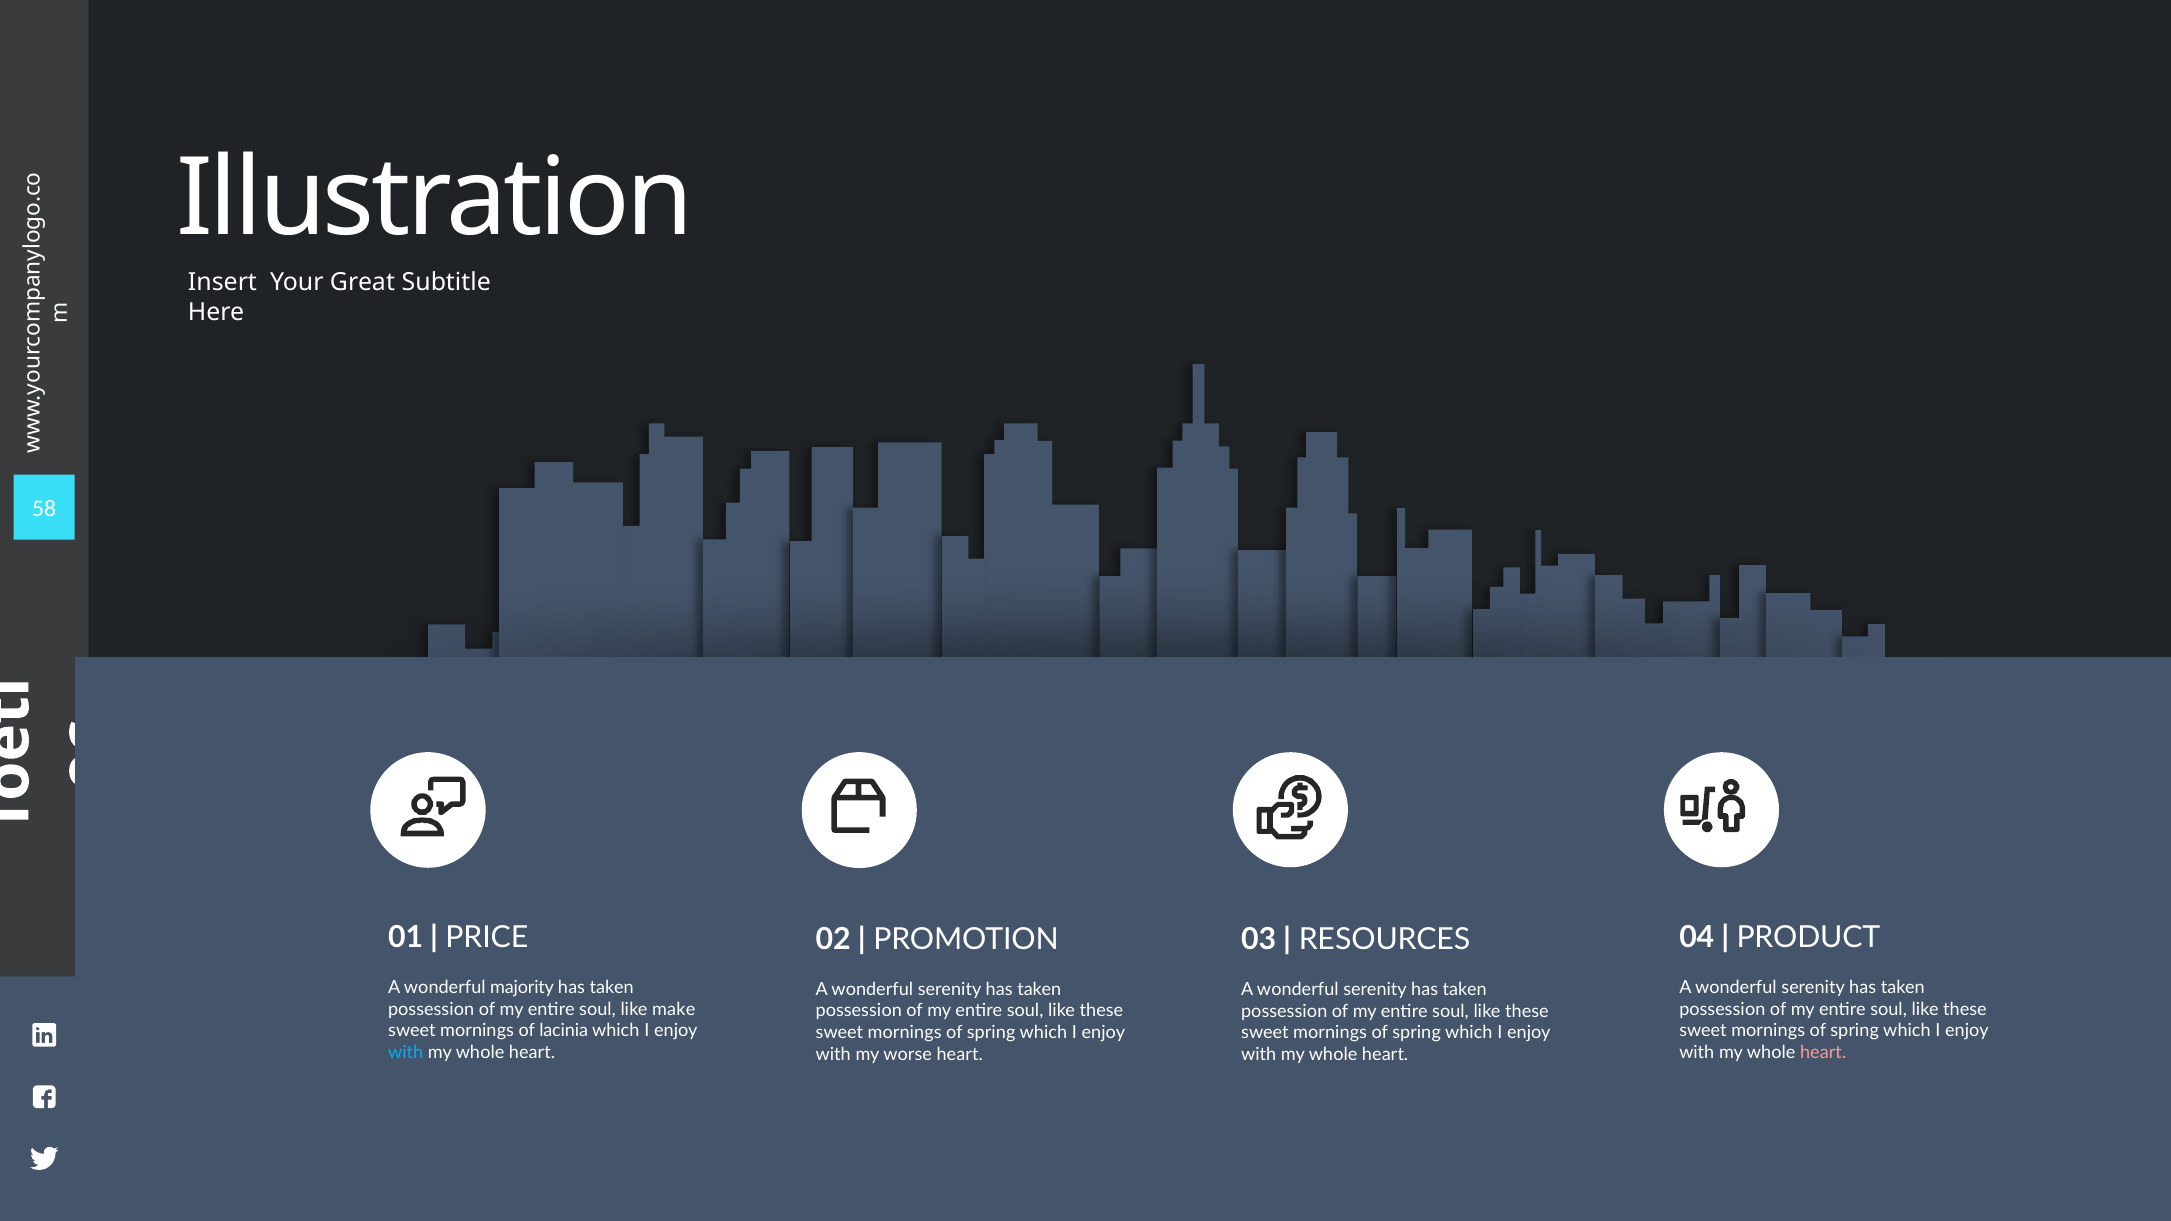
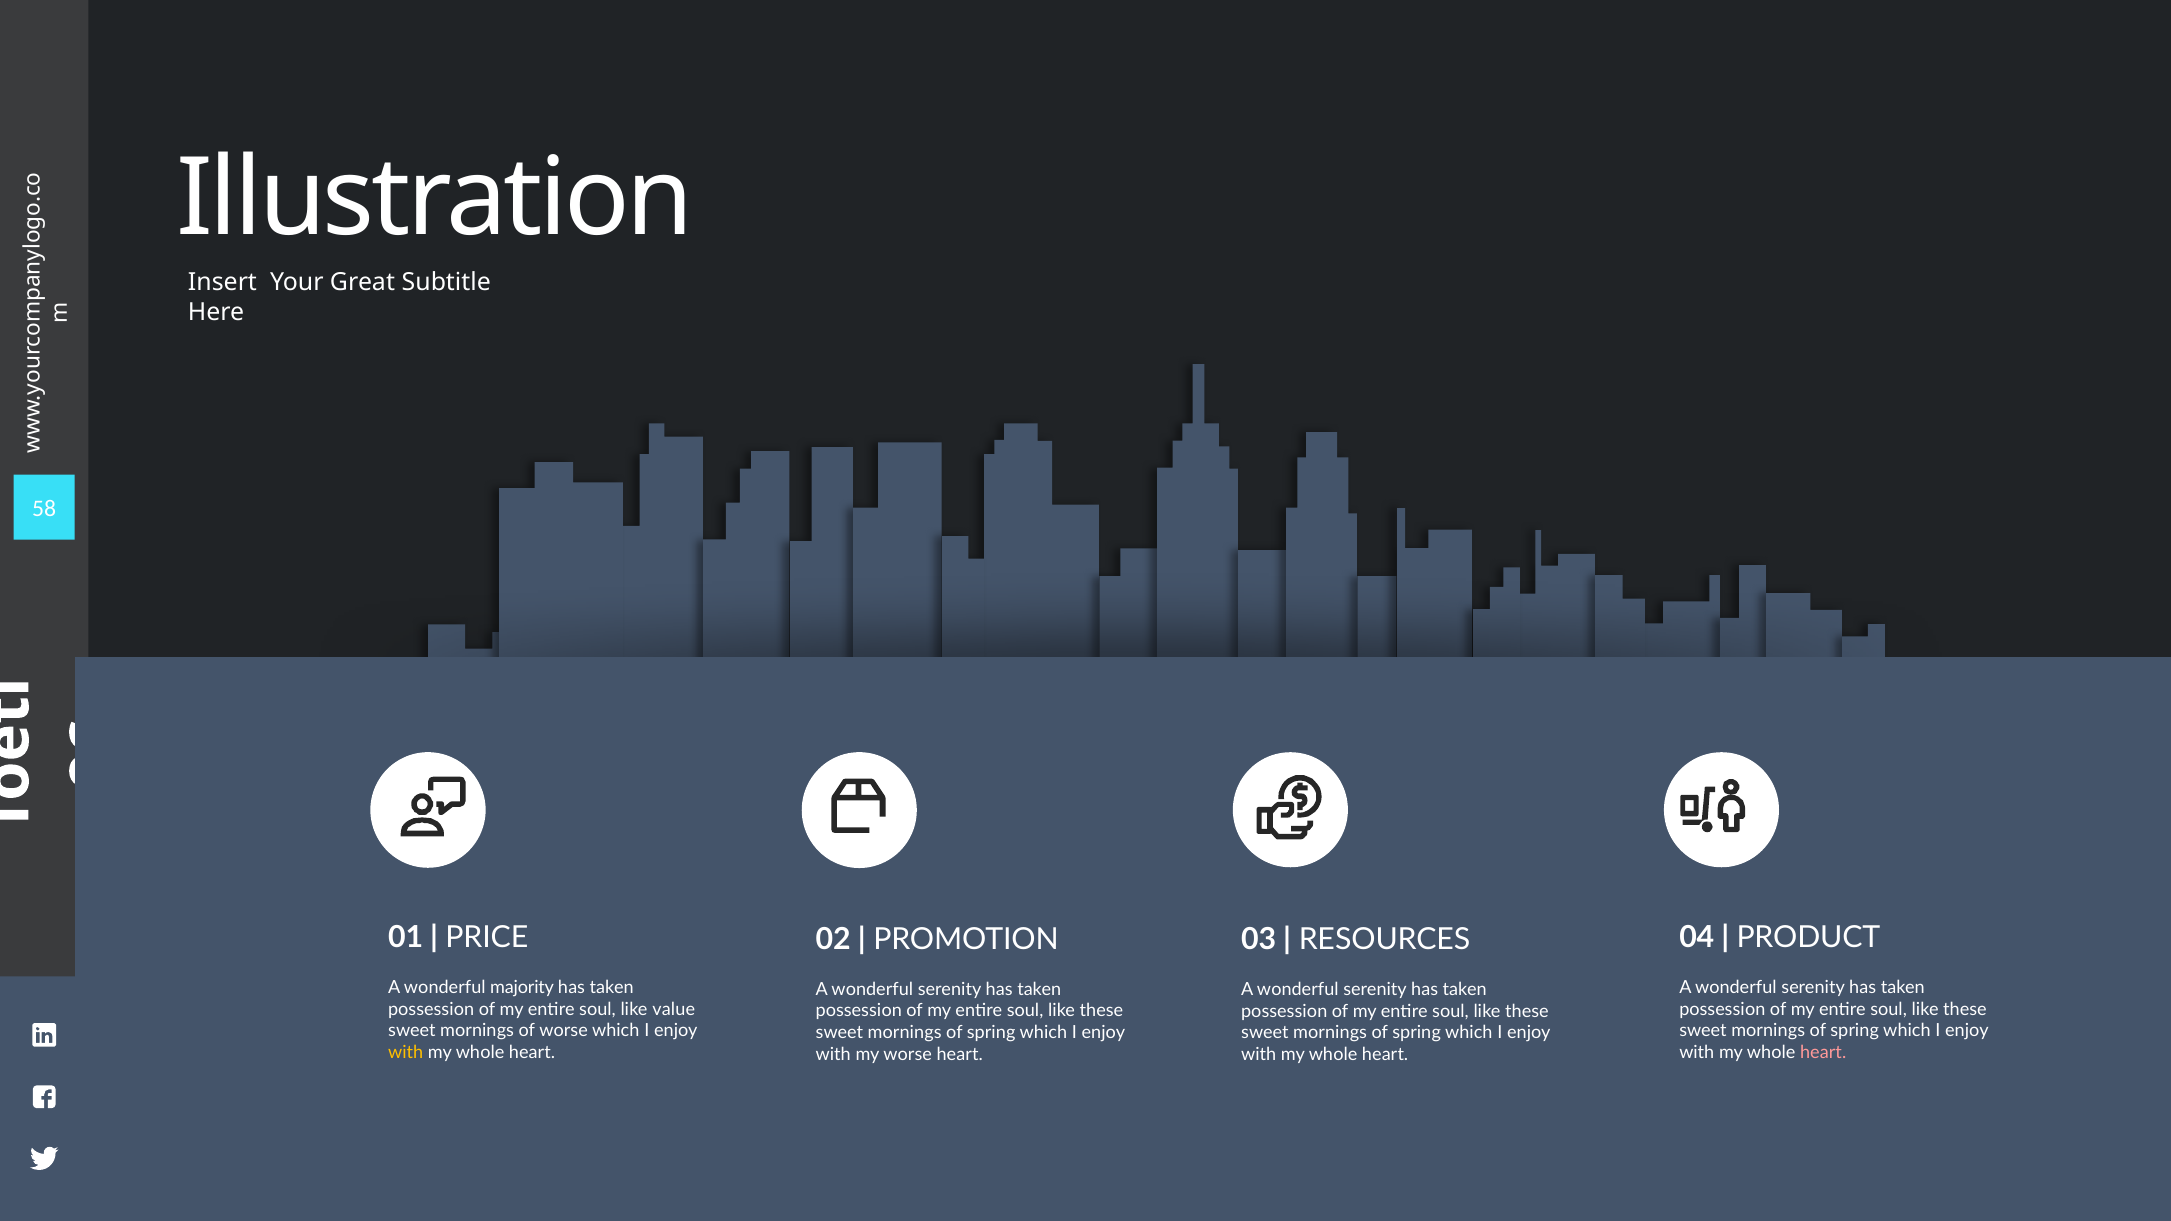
make: make -> value (674, 1009)
of lacinia: lacinia -> worse (564, 1031)
with colour: light blue -> yellow (406, 1053)
